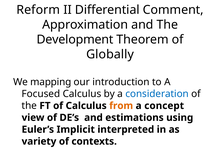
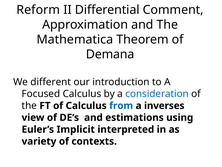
Development: Development -> Mathematica (75, 39)
Globally: Globally -> Demana (110, 54)
mapping: mapping -> different (51, 82)
from colour: orange -> blue (121, 105)
concept: concept -> inverses (164, 105)
